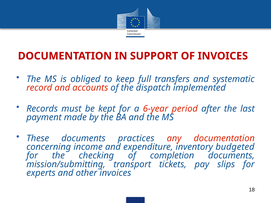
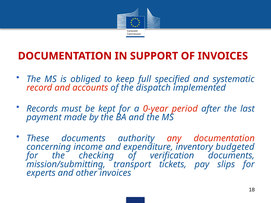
transfers: transfers -> specified (172, 79)
6-year: 6-year -> 0-year (156, 109)
practices: practices -> authority (136, 138)
completion: completion -> verification (172, 156)
